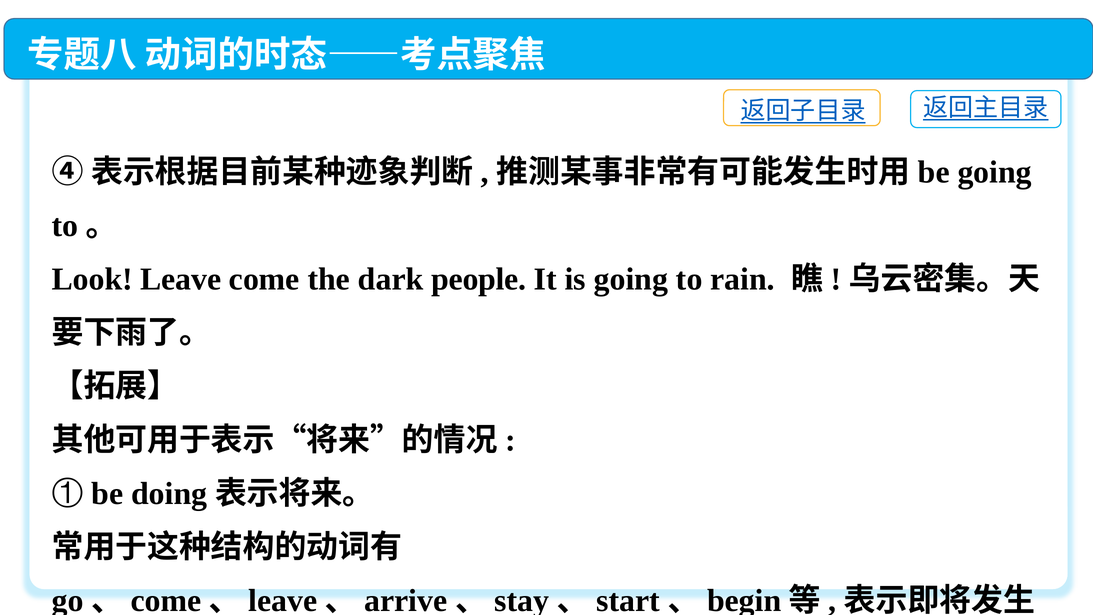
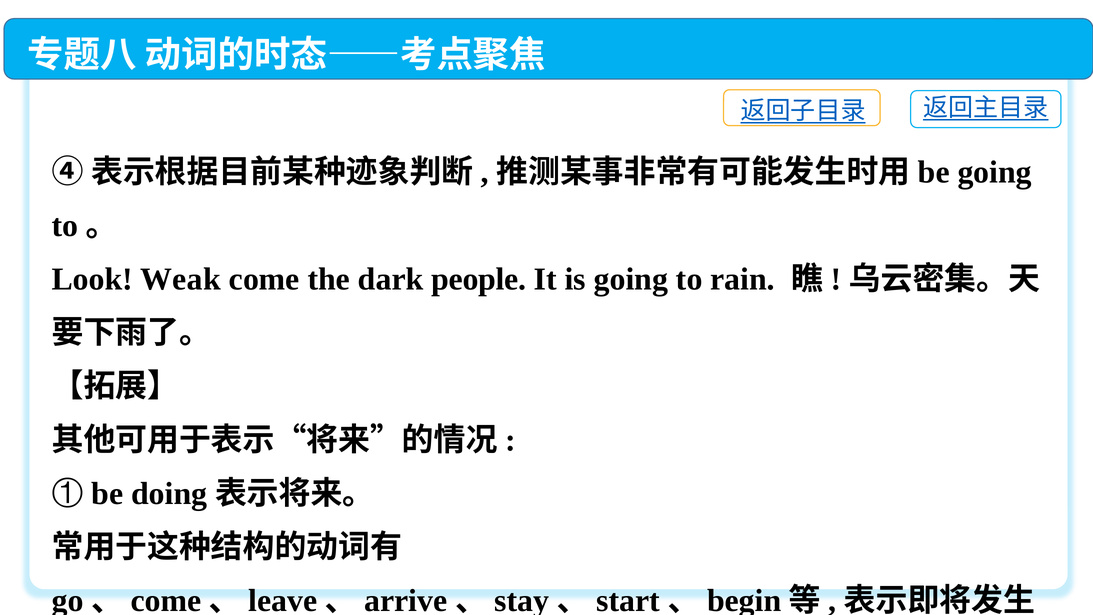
Look Leave: Leave -> Weak (181, 279)
